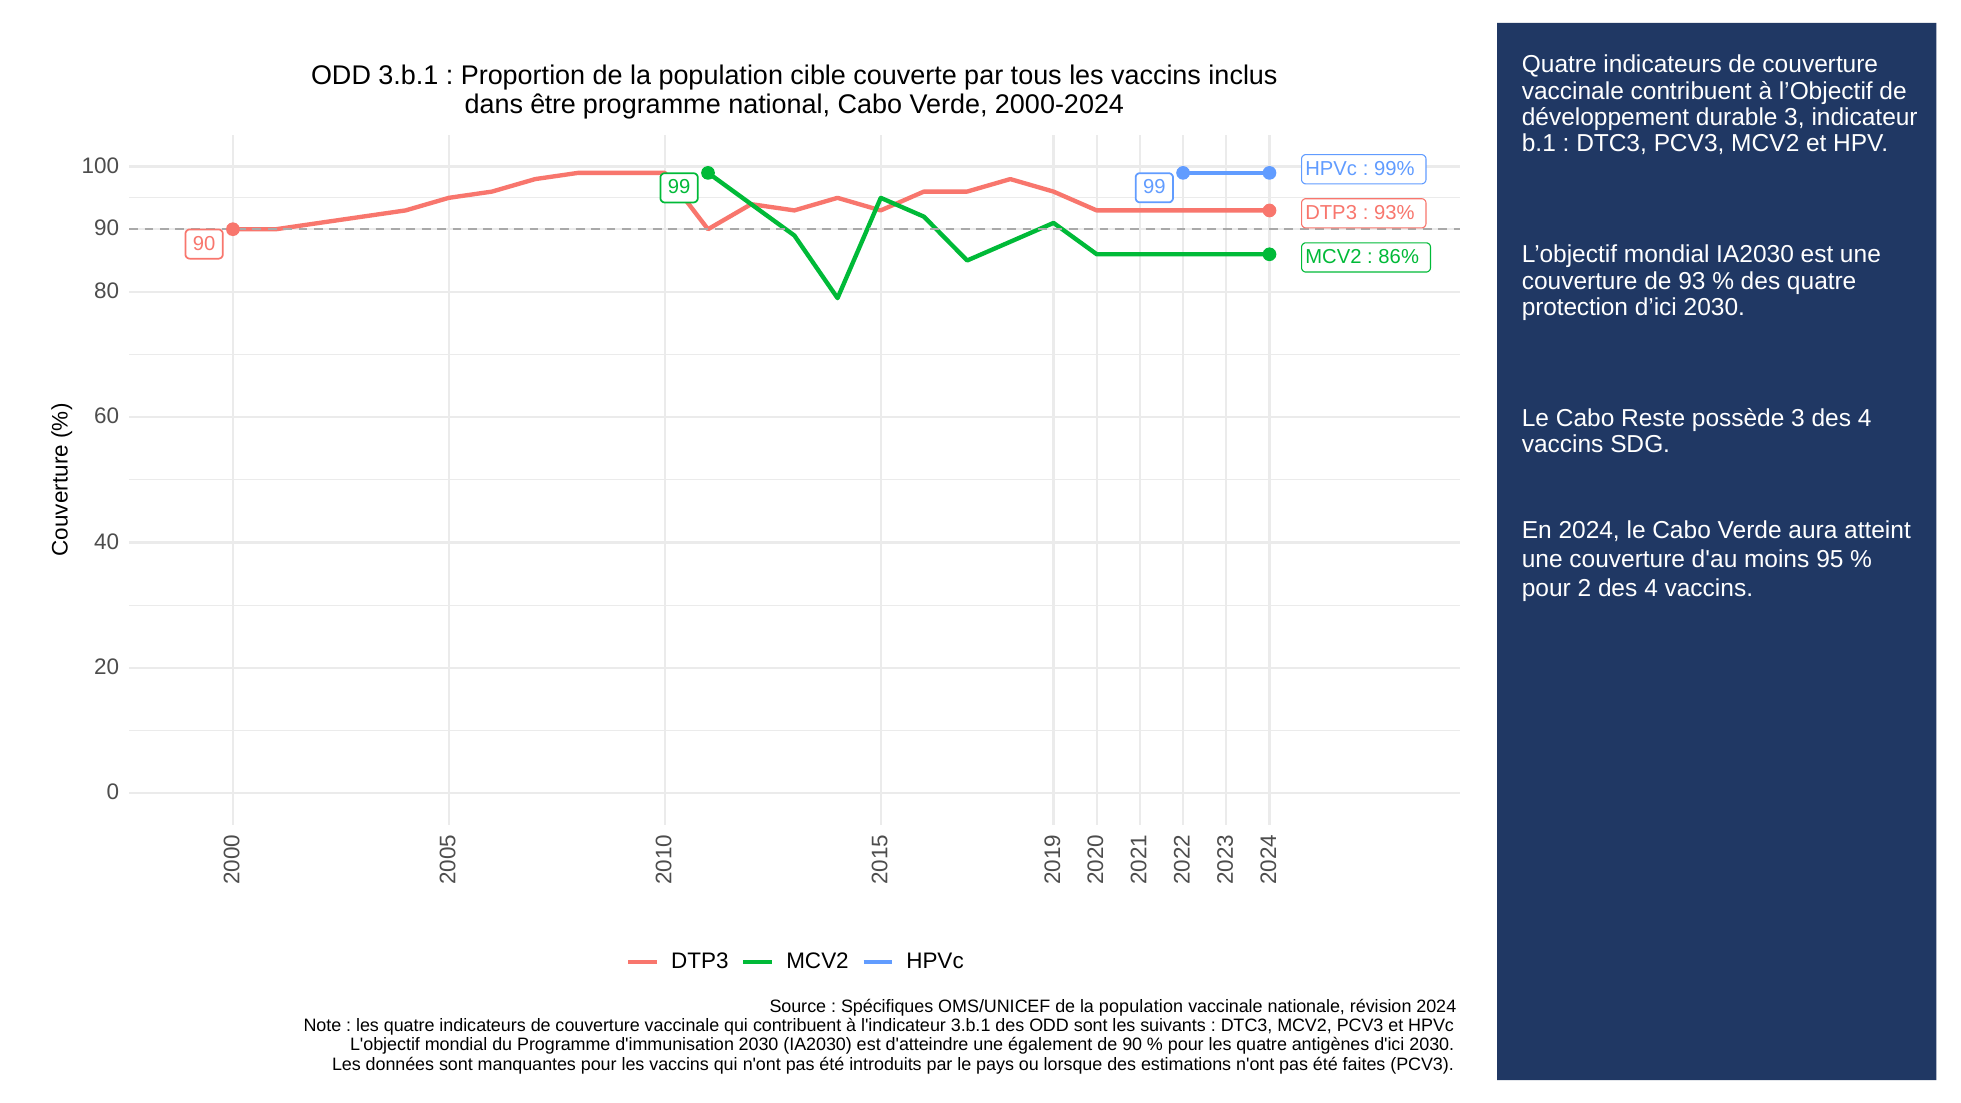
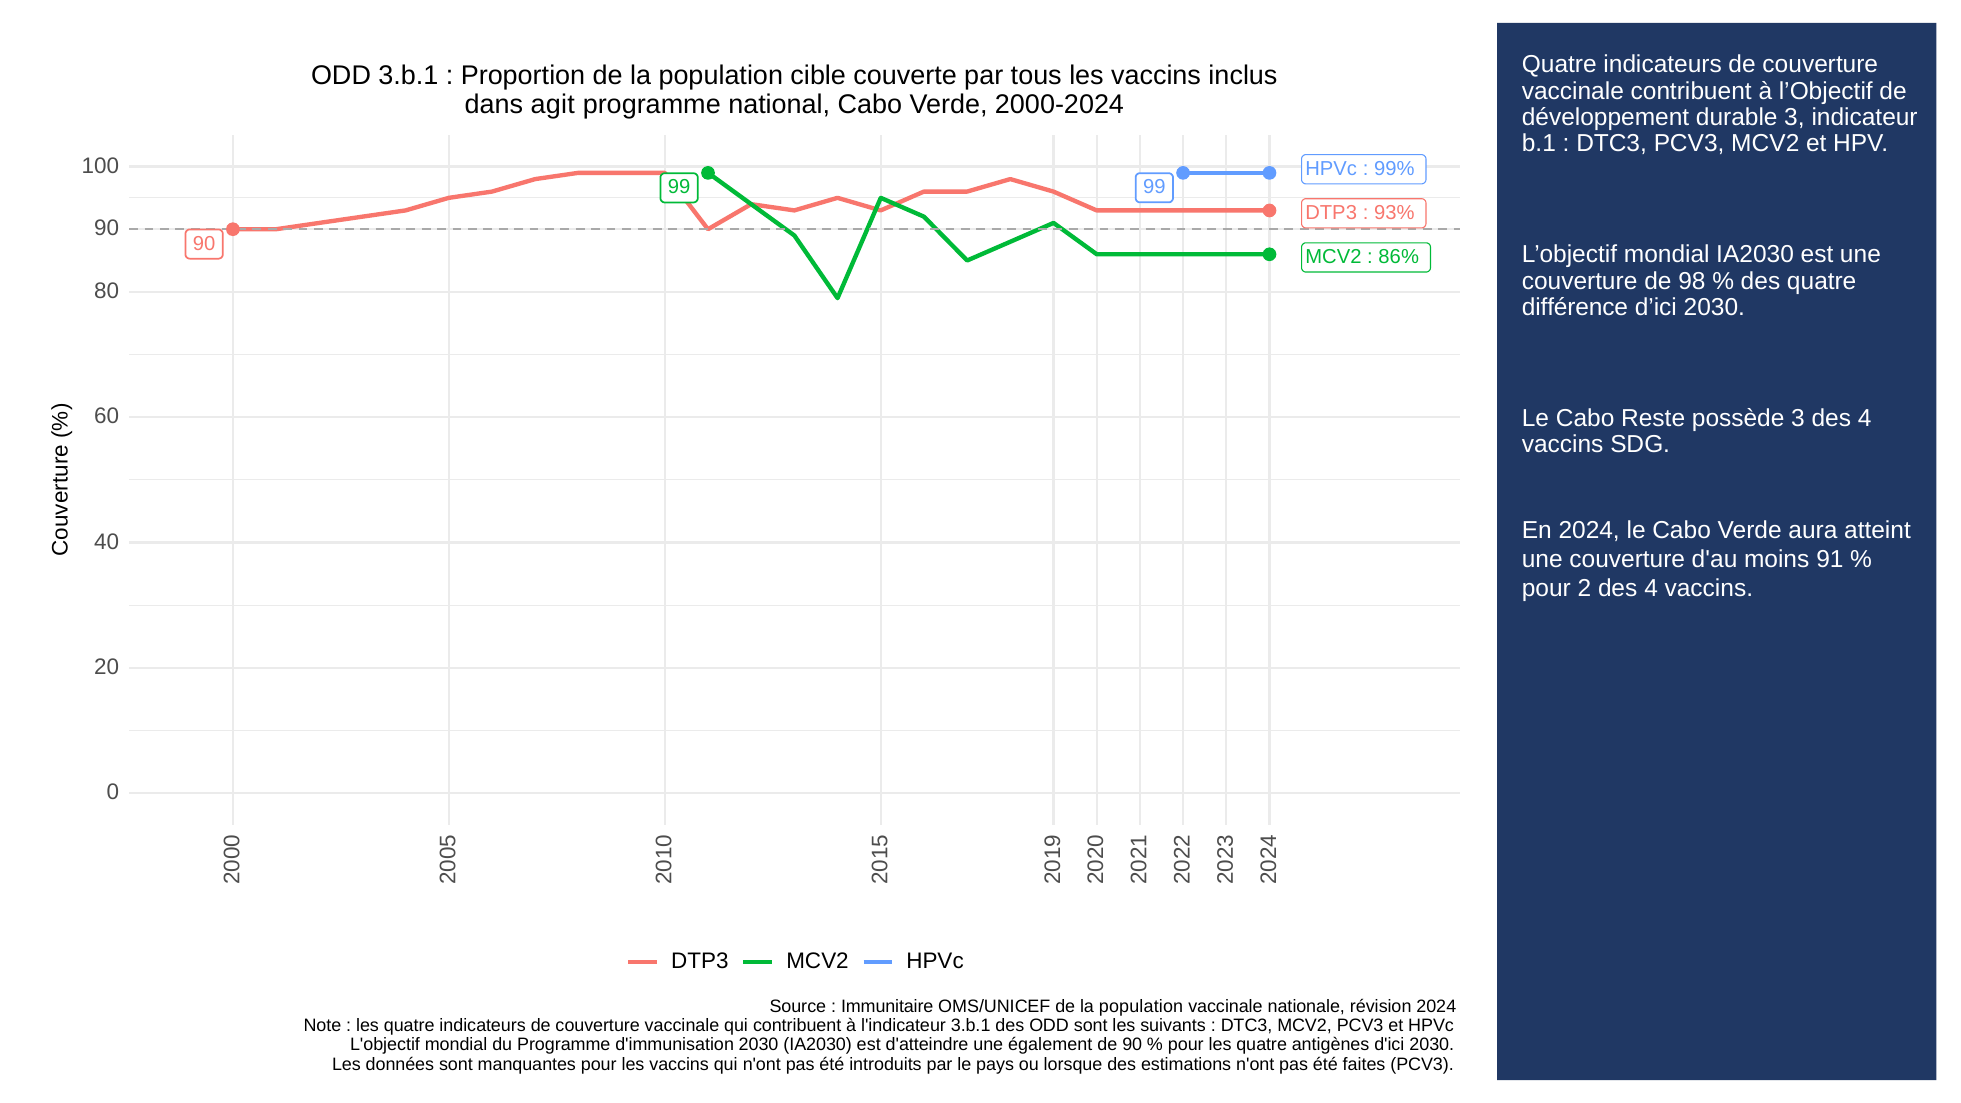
être: être -> agit (553, 105)
93: 93 -> 98 (1692, 281)
protection: protection -> différence (1575, 308)
95: 95 -> 91 (1830, 559)
Spécifiques: Spécifiques -> Immunitaire (887, 1007)
